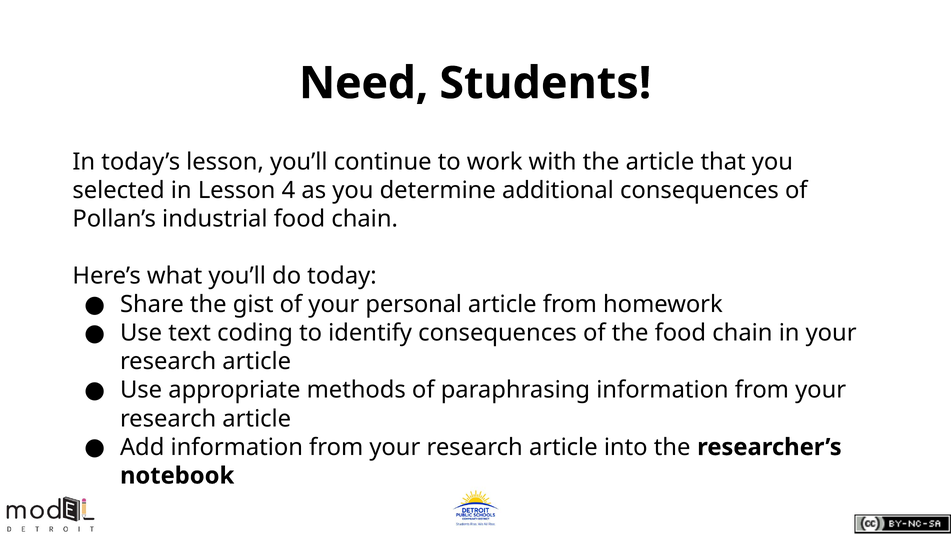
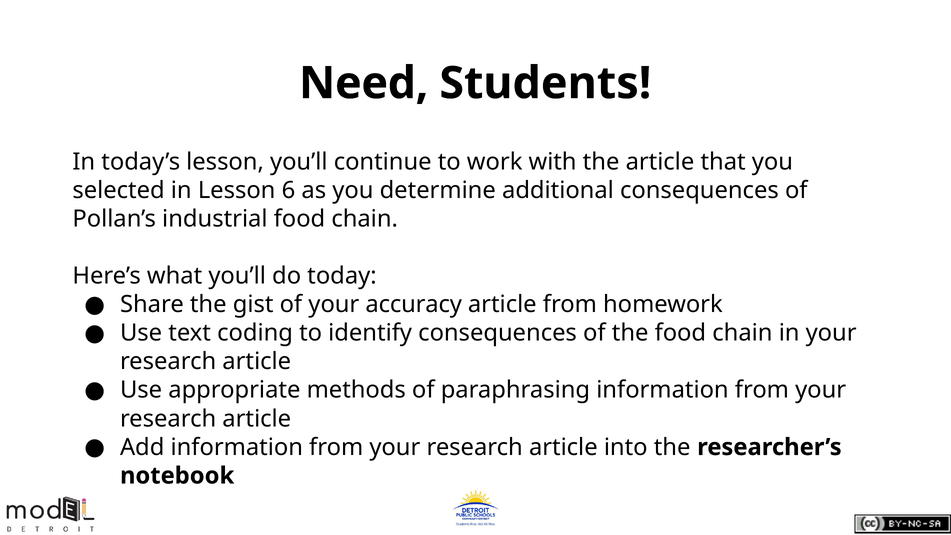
4: 4 -> 6 (288, 190)
personal: personal -> accuracy (414, 305)
